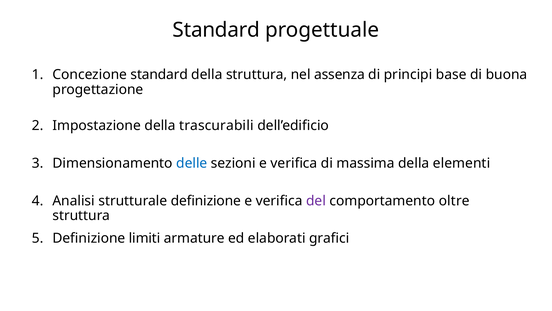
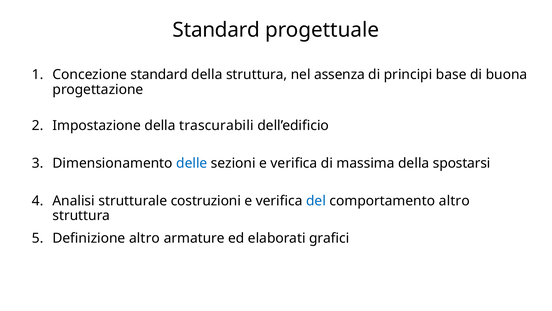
elementi: elementi -> spostarsi (462, 163)
strutturale definizione: definizione -> costruzioni (206, 200)
del colour: purple -> blue (316, 200)
comportamento oltre: oltre -> altro (454, 200)
Definizione limiti: limiti -> altro (144, 238)
